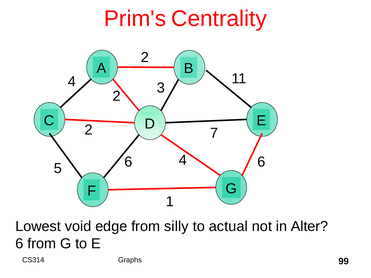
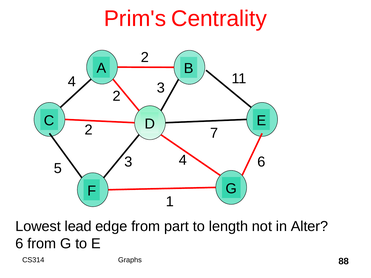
5 6: 6 -> 3 (128, 162)
void: void -> lead (78, 227)
silly: silly -> part (176, 227)
actual: actual -> length (228, 227)
99: 99 -> 88 (344, 262)
